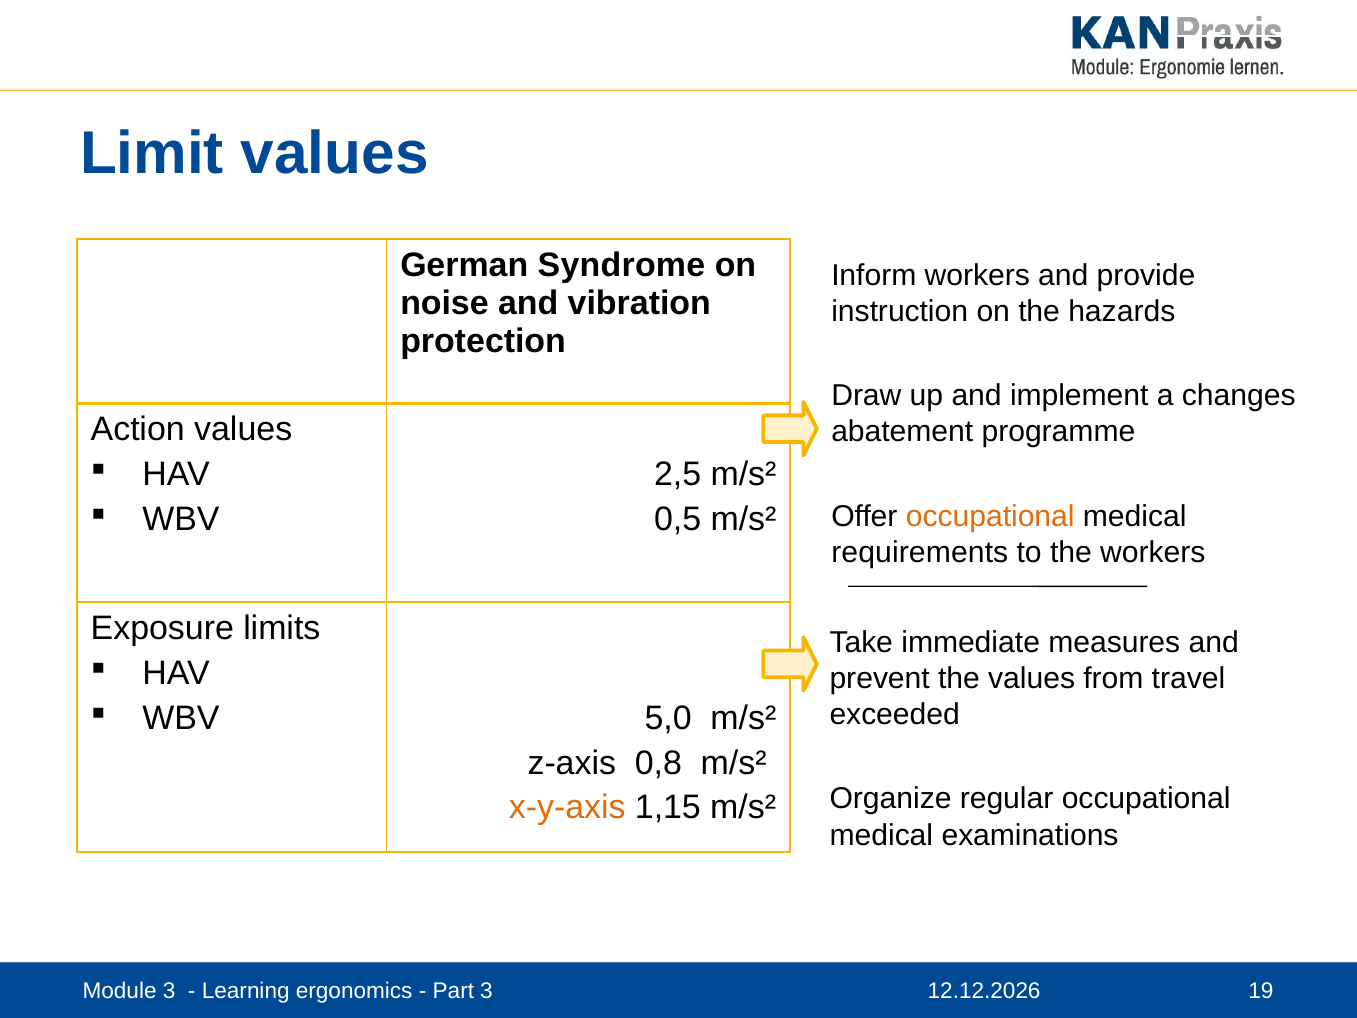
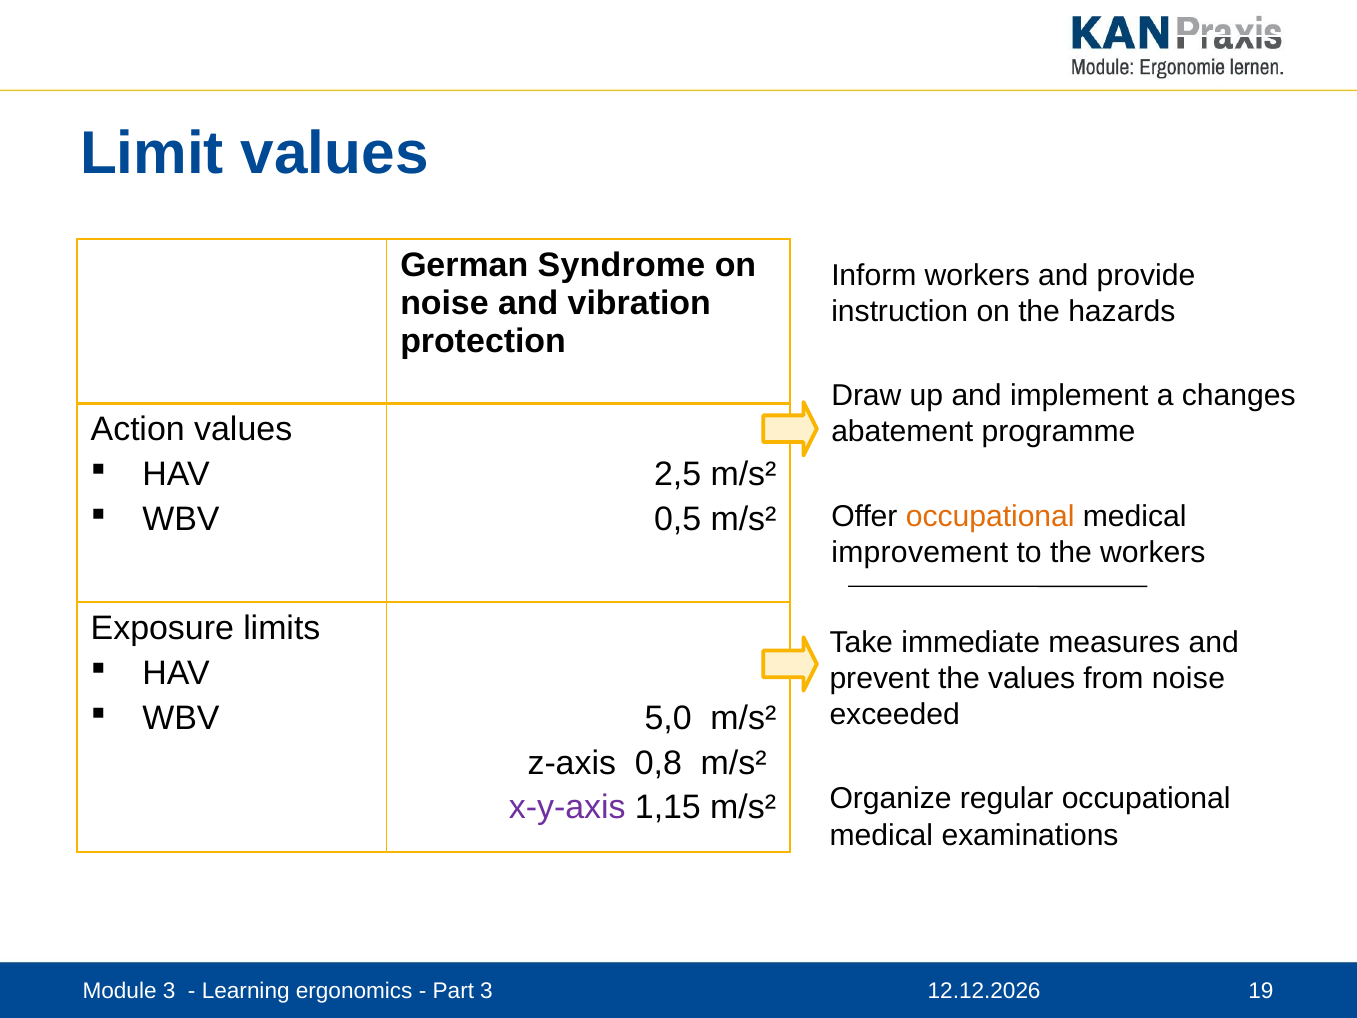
requirements: requirements -> improvement (920, 552)
from travel: travel -> noise (1188, 678)
x-y-axis colour: orange -> purple (567, 807)
